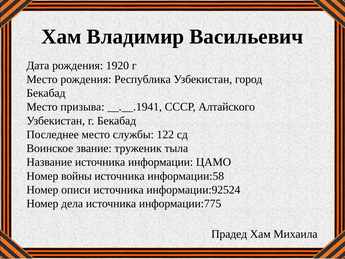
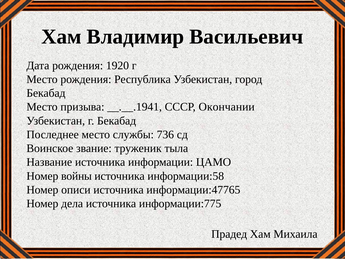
Алтайского: Алтайского -> Окончании (227, 107)
122: 122 -> 736 (165, 134)
информации:92524: информации:92524 -> информации:47765 (193, 190)
